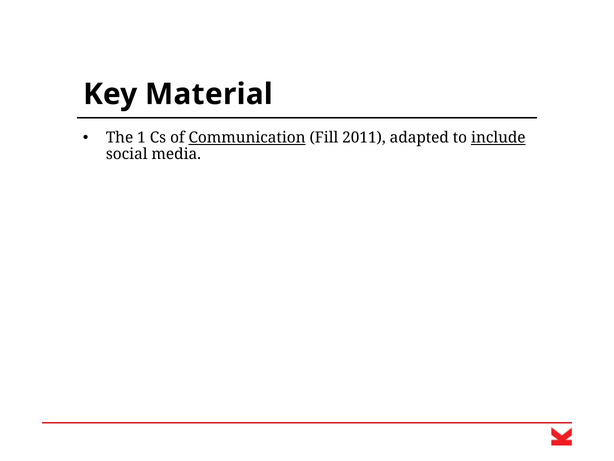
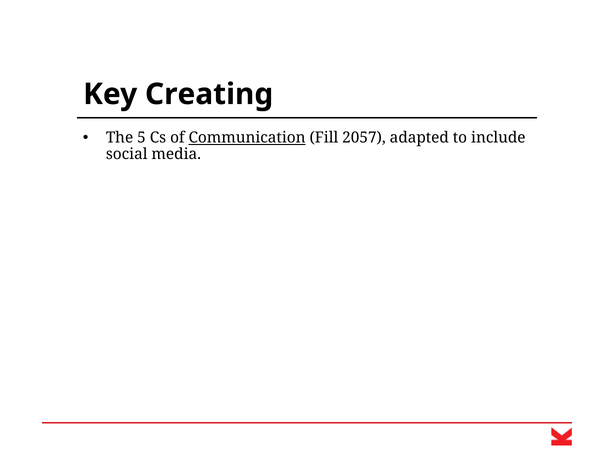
Material: Material -> Creating (209, 94)
1: 1 -> 5 (142, 138)
2011: 2011 -> 2057 (364, 138)
include underline: present -> none (498, 138)
